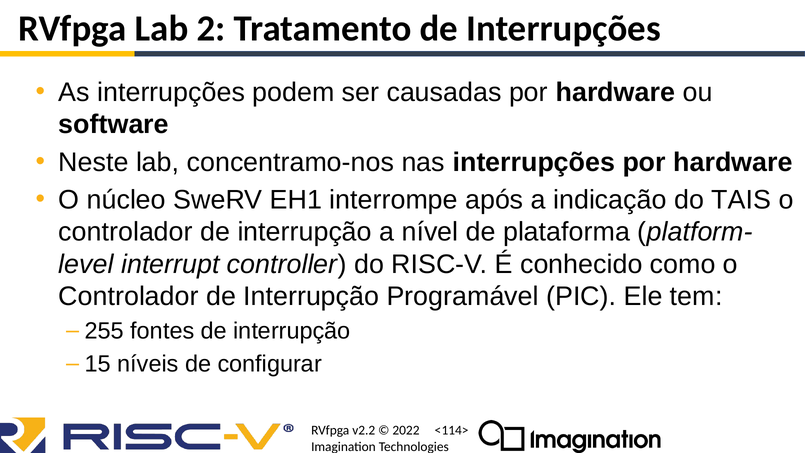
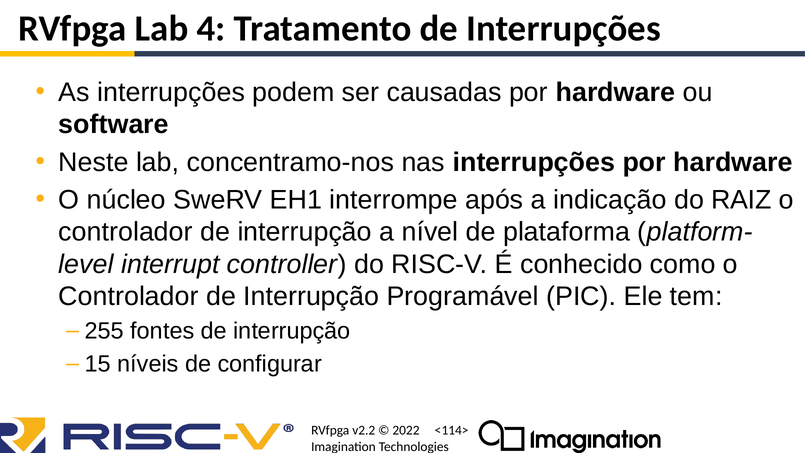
2: 2 -> 4 (211, 29)
TAIS: TAIS -> RAIZ (741, 200)
